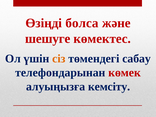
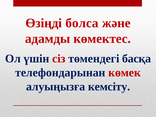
шешуге: шешуге -> адамды (48, 39)
сіз colour: orange -> red (59, 59)
сабау: сабау -> басқа (137, 59)
